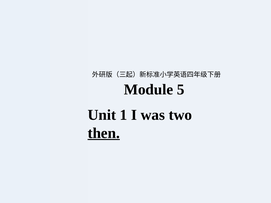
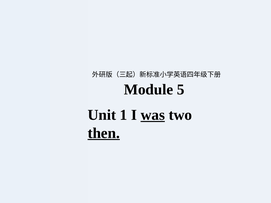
was underline: none -> present (153, 115)
